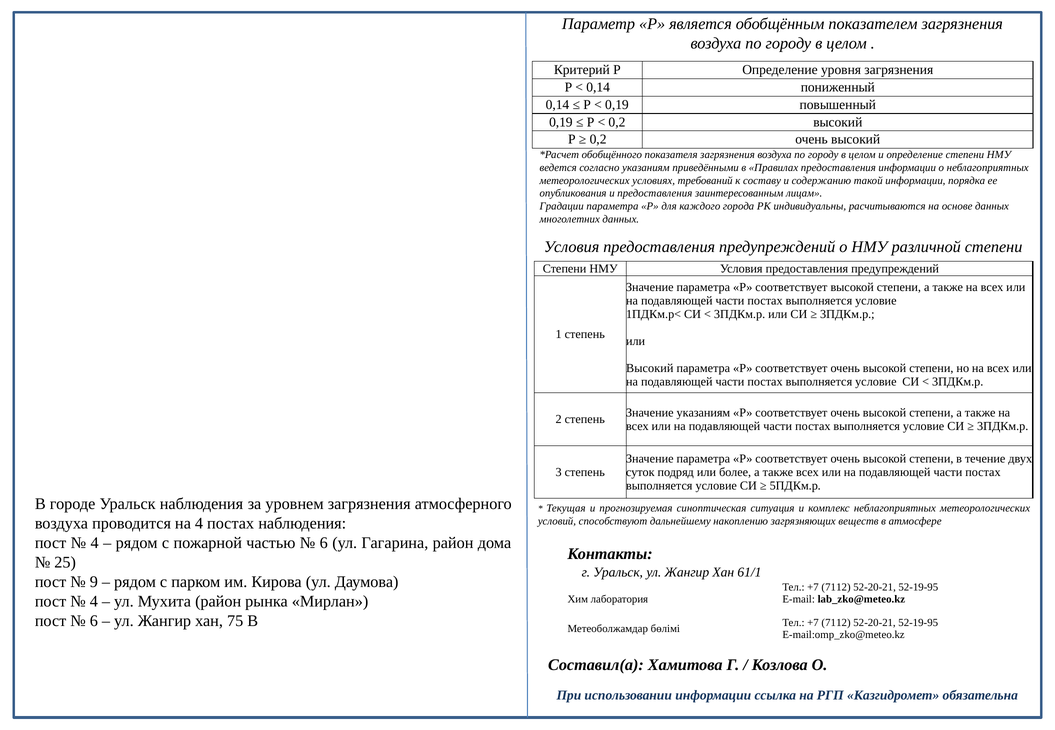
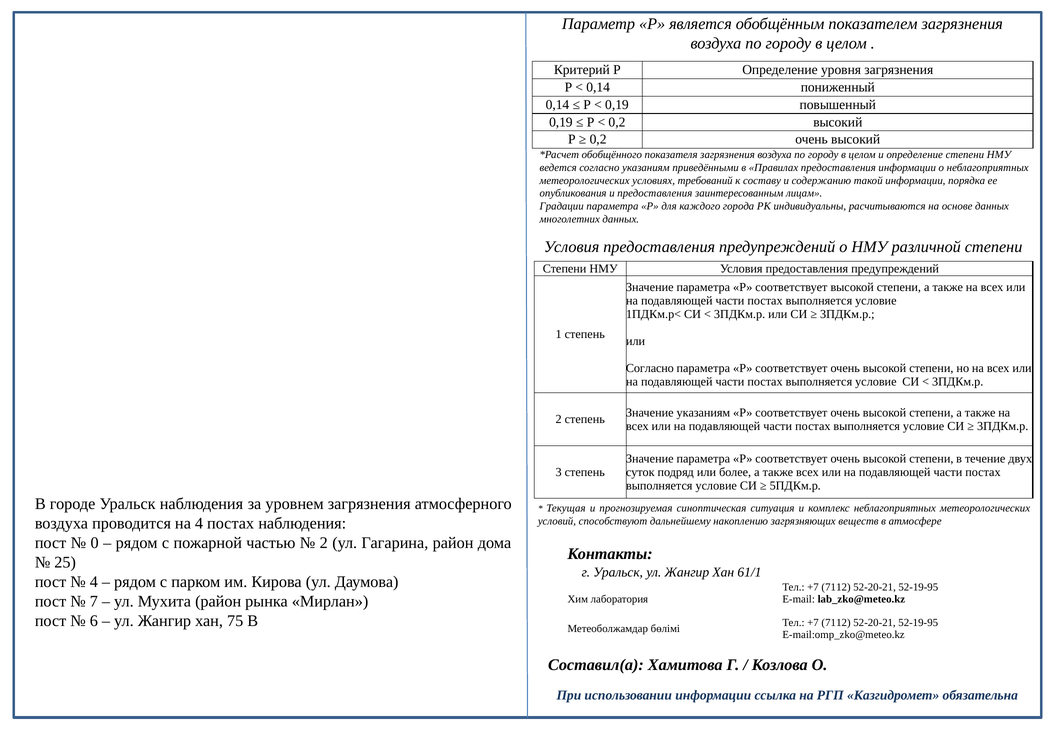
Высокий: Высокий -> Согласно (650, 368)
4: 4 -> 0 (95, 543)
6: 6 -> 2 (324, 543)
9: 9 -> 4 (94, 582)
4: 4 -> 7 (94, 602)
